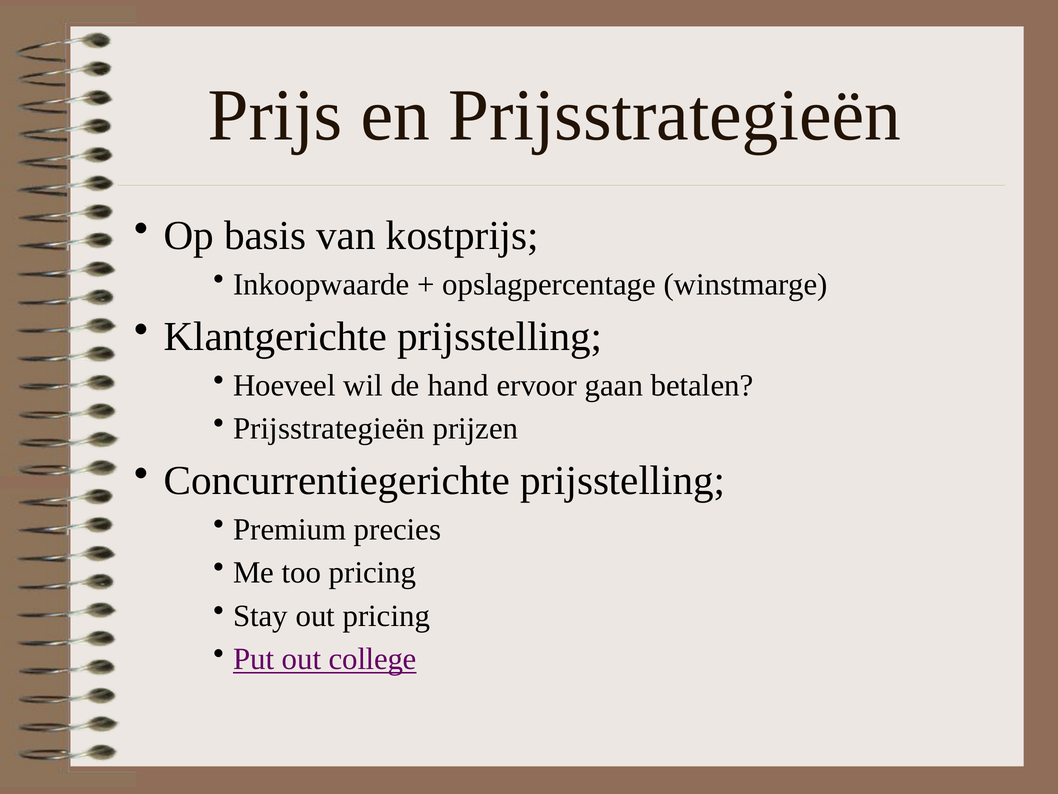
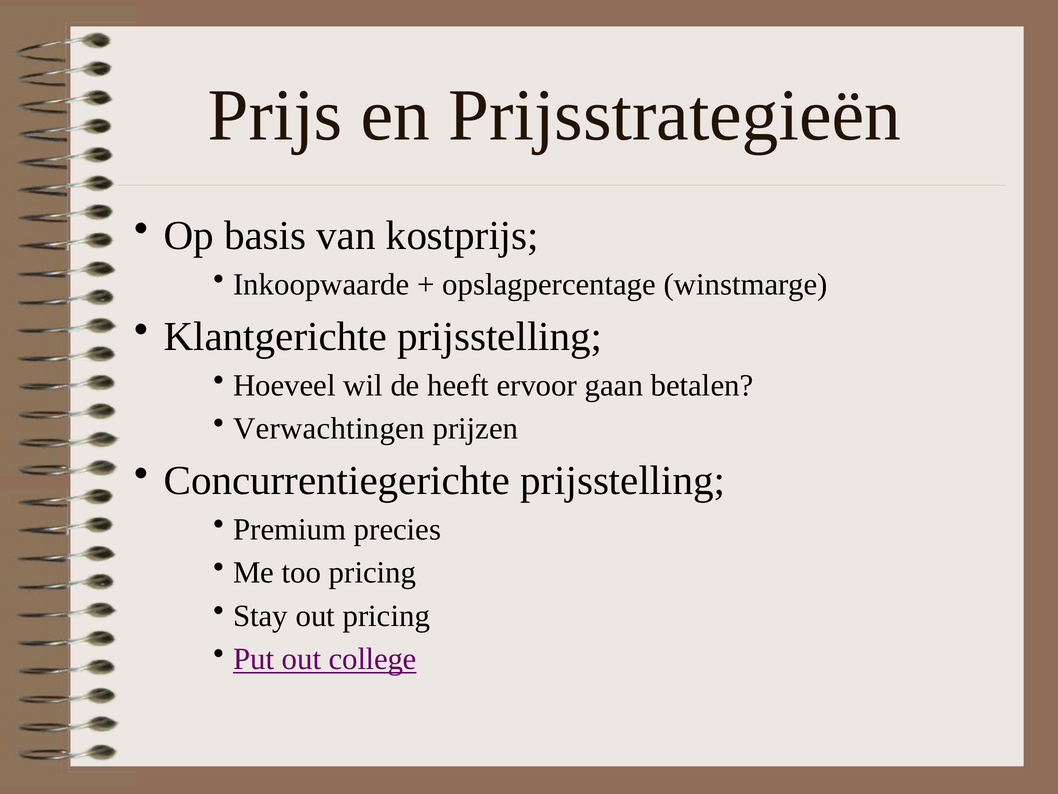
hand: hand -> heeft (458, 385)
Prijsstrategieën: Prijsstrategieën -> Verwachtingen (329, 428)
